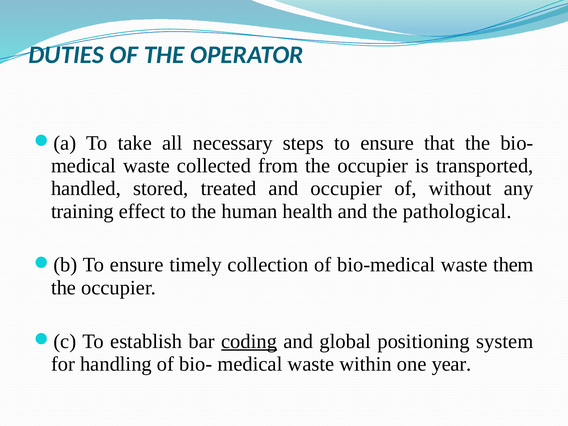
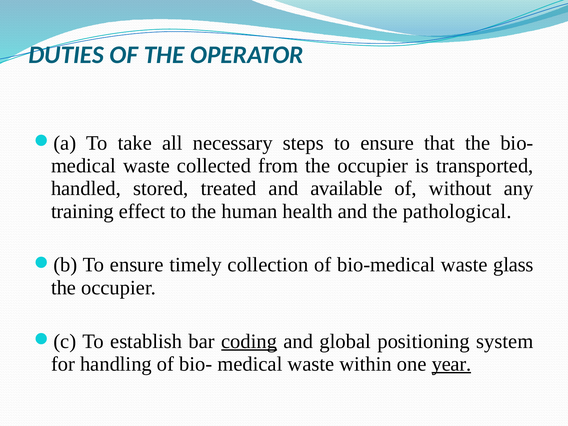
and occupier: occupier -> available (346, 189)
them: them -> glass (513, 265)
year underline: none -> present (451, 364)
